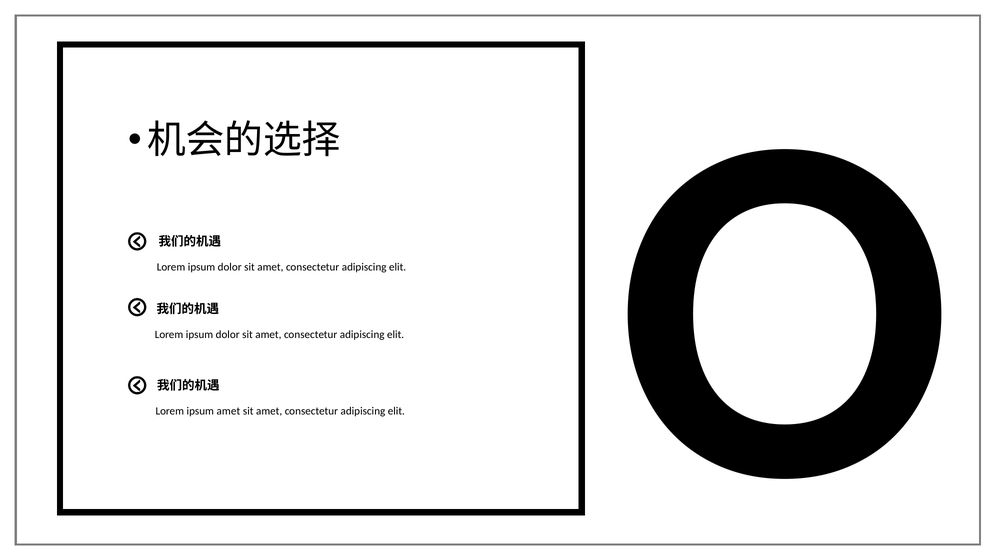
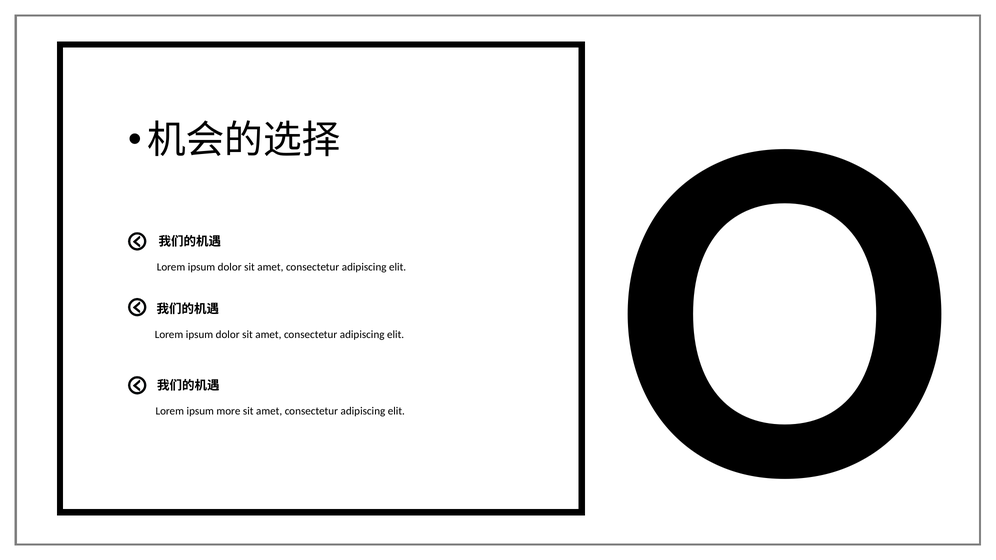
ipsum amet: amet -> more (228, 411)
